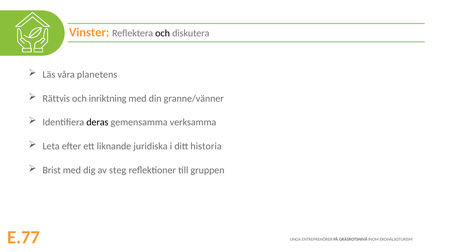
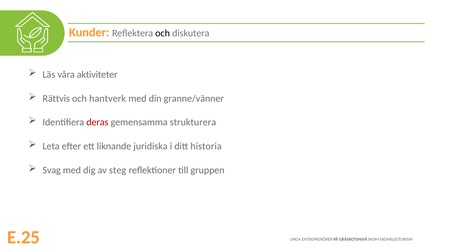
Vinster: Vinster -> Kunder (89, 32)
planetens: planetens -> aktiviteter (97, 75)
inriktning: inriktning -> hantverk (108, 99)
deras colour: black -> red (97, 123)
verksamma: verksamma -> strukturera (193, 123)
Brist: Brist -> Svag (52, 170)
E.77: E.77 -> E.25 (24, 238)
